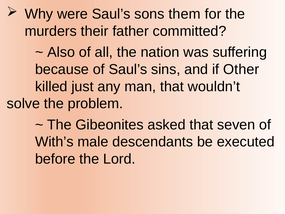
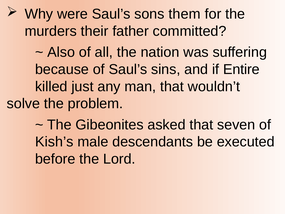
Other: Other -> Entire (241, 69)
With’s: With’s -> Kish’s (54, 142)
